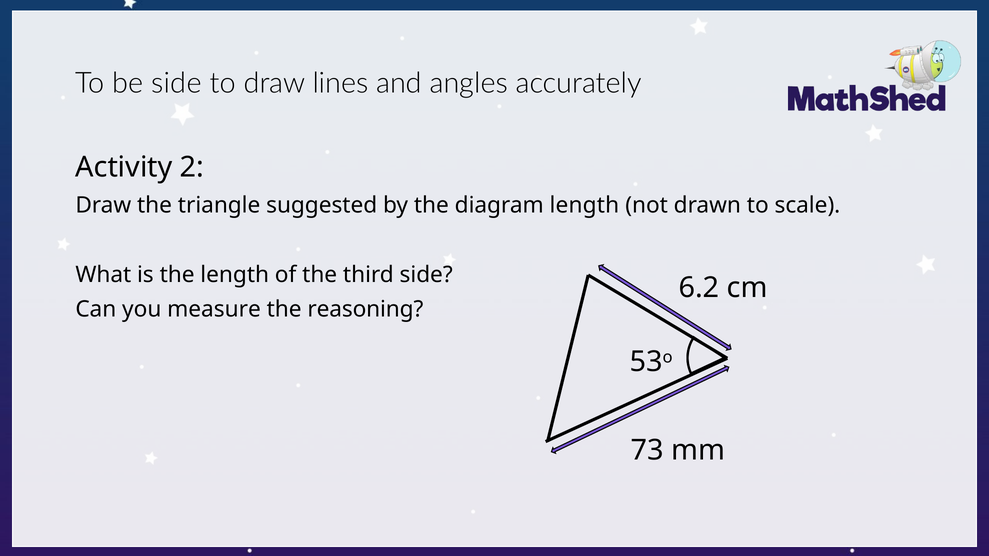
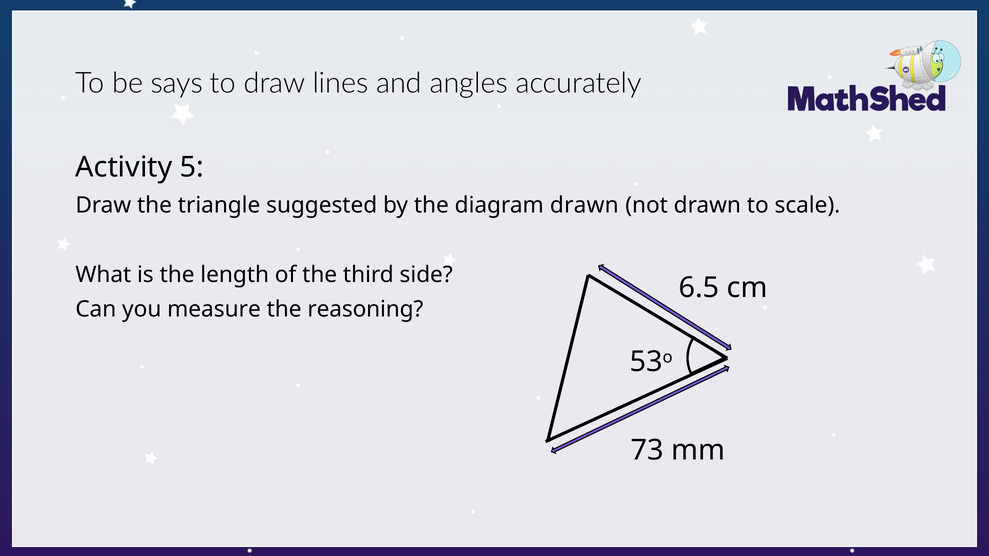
be side: side -> says (177, 83)
2: 2 -> 5 (192, 167)
diagram length: length -> drawn (584, 205)
6.2: 6.2 -> 6.5 (699, 288)
